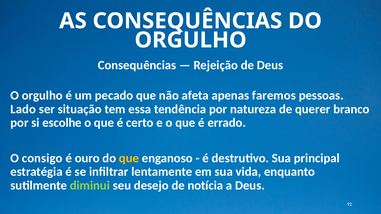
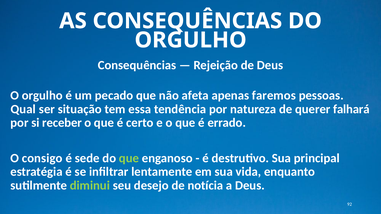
Lado: Lado -> Qual (23, 109)
branco: branco -> falhará (351, 109)
escolhe: escolhe -> receber (62, 123)
ouro: ouro -> sede (87, 158)
que colour: yellow -> light green (129, 158)
